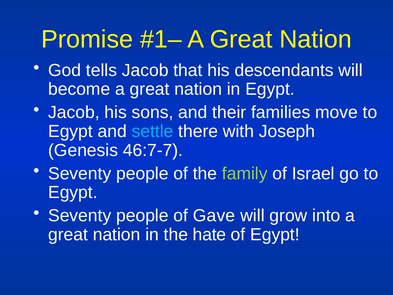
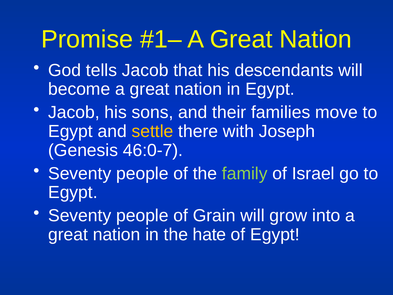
settle colour: light blue -> yellow (153, 131)
46:7-7: 46:7-7 -> 46:0-7 (153, 150)
Gave: Gave -> Grain (214, 215)
